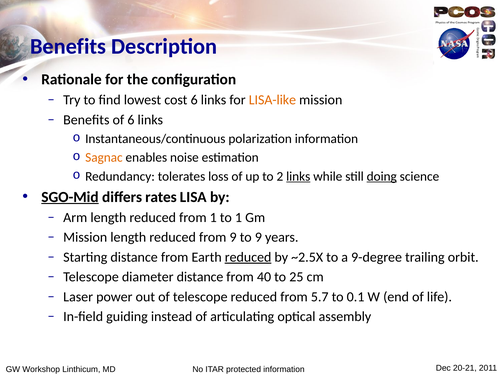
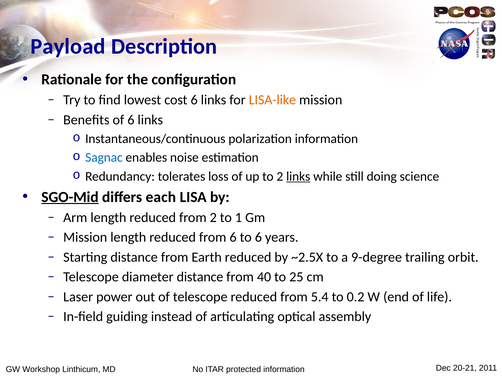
Benefits: Benefits -> Payload (68, 46)
Sagnac colour: orange -> blue (104, 157)
doing underline: present -> none (382, 176)
rates: rates -> each (161, 197)
from 1: 1 -> 2 (213, 217)
from 9: 9 -> 6 (233, 237)
to 9: 9 -> 6 (258, 237)
reduced underline: present -> none (248, 257)
5.7: 5.7 -> 5.4 (320, 296)
0.1: 0.1 -> 0.2 (356, 296)
